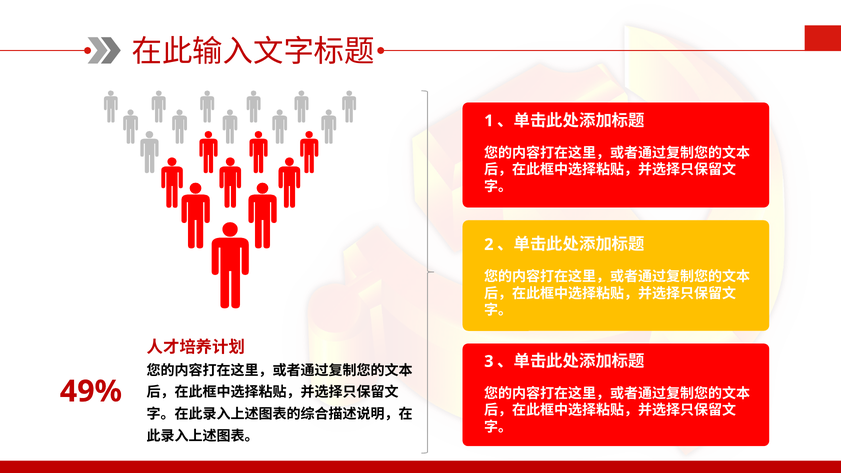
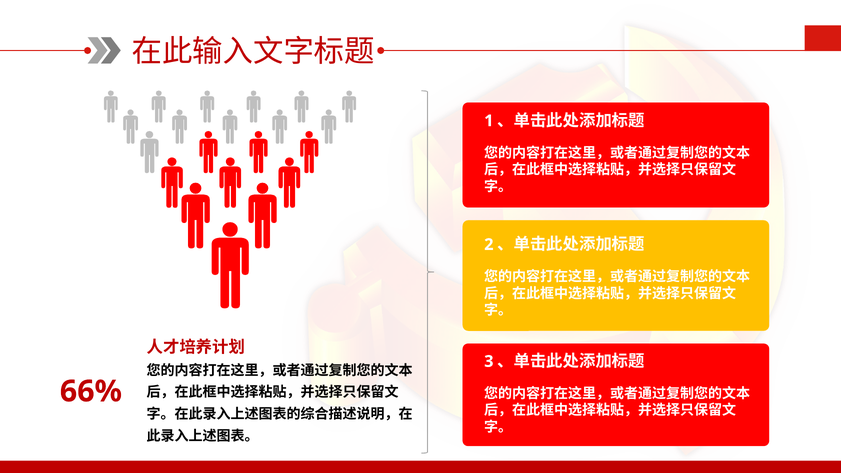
49%: 49% -> 66% (91, 391)
